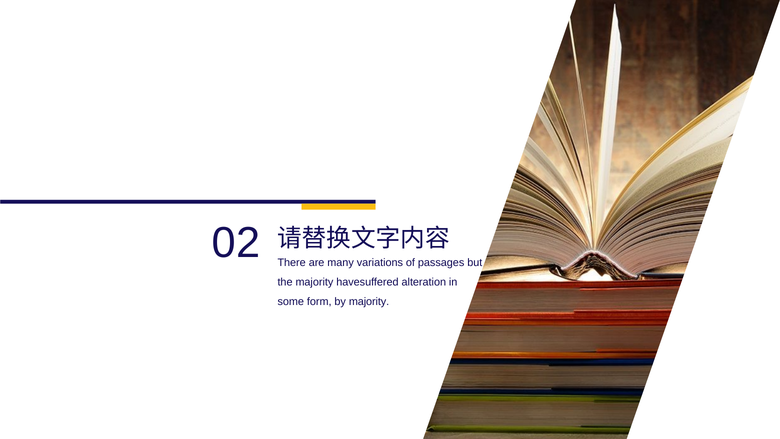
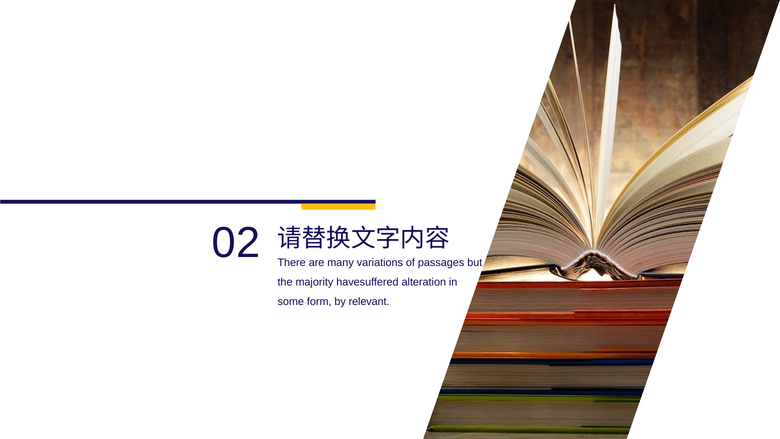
by majority: majority -> relevant (369, 302)
